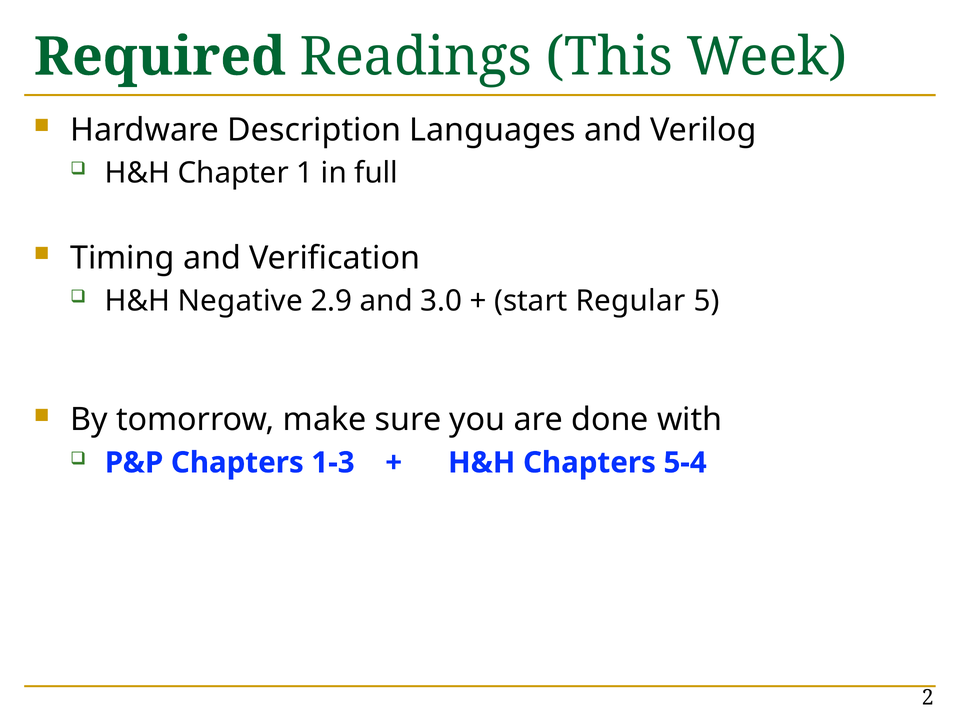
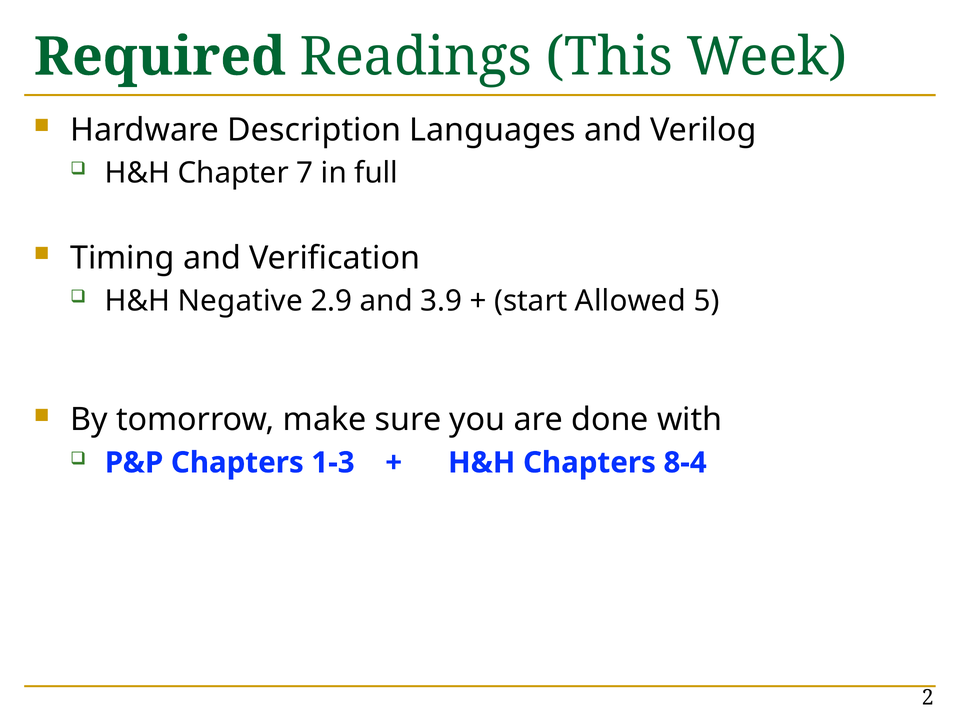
1: 1 -> 7 (305, 173)
3.0: 3.0 -> 3.9 (441, 301)
Regular: Regular -> Allowed (630, 301)
5-4: 5-4 -> 8-4 (685, 463)
